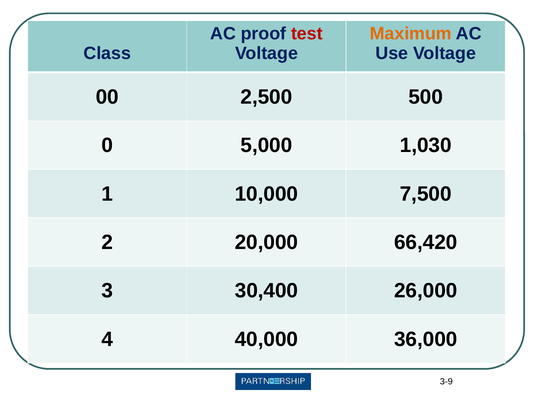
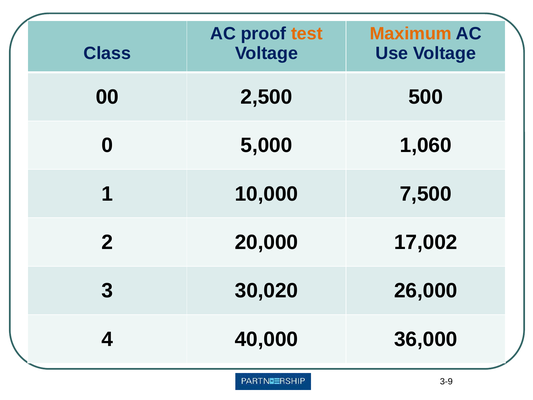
test colour: red -> orange (307, 34)
1,030: 1,030 -> 1,060 (426, 145)
66,420: 66,420 -> 17,002 (426, 242)
30,400: 30,400 -> 30,020 (267, 291)
